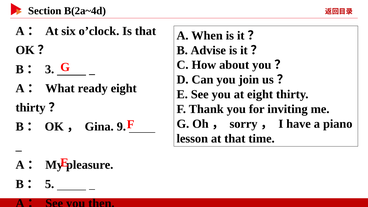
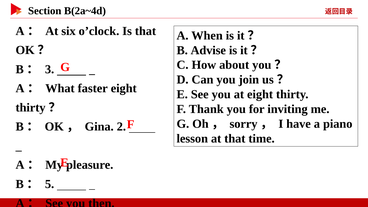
ready: ready -> faster (93, 88)
9: 9 -> 2 (121, 127)
